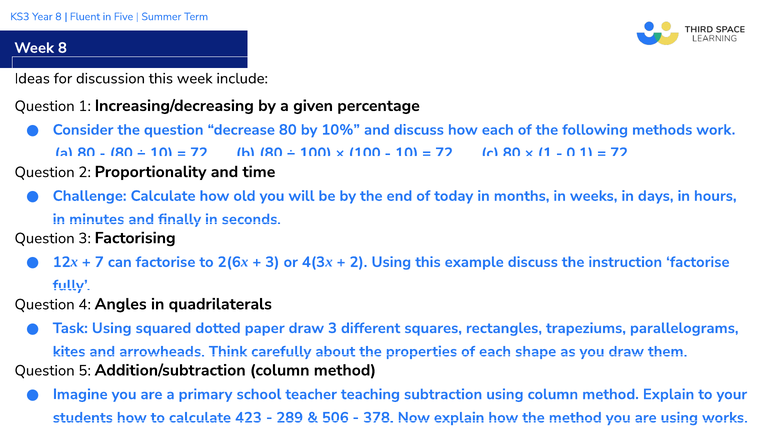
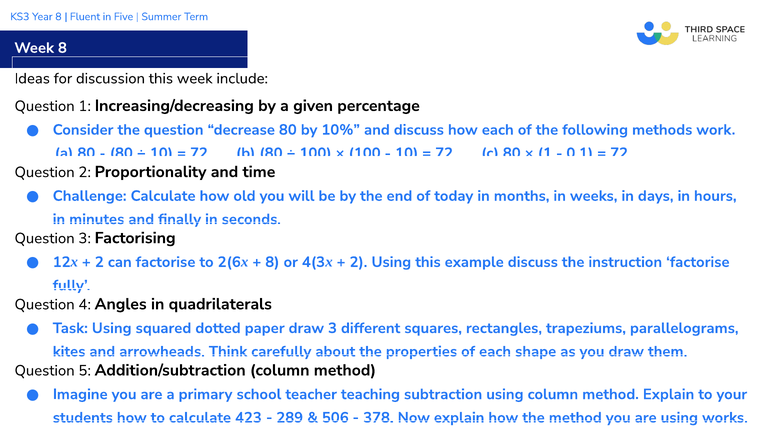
7: 7 -> 2 (99, 262)
3: 3 -> 8 (272, 262)
